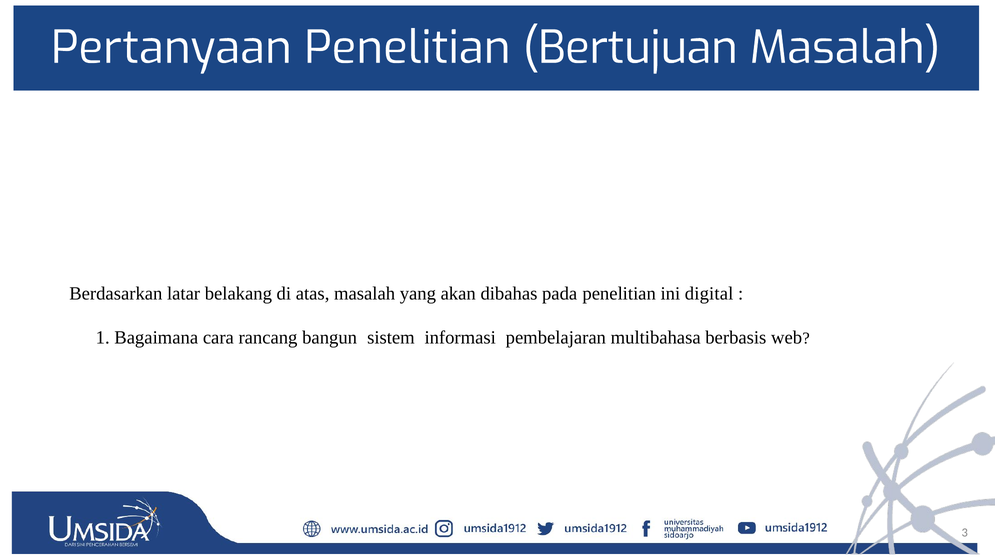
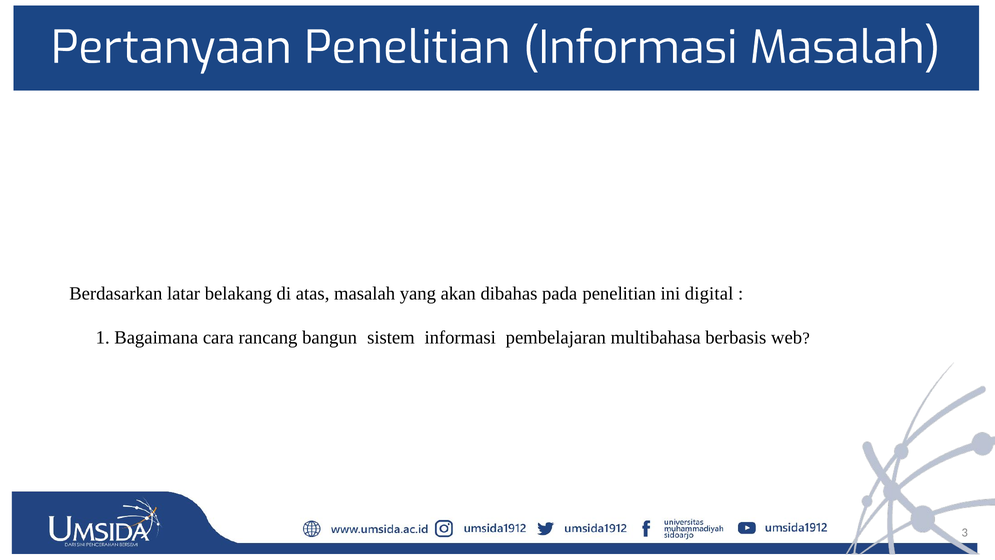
Penelitian Bertujuan: Bertujuan -> Informasi (630, 48)
